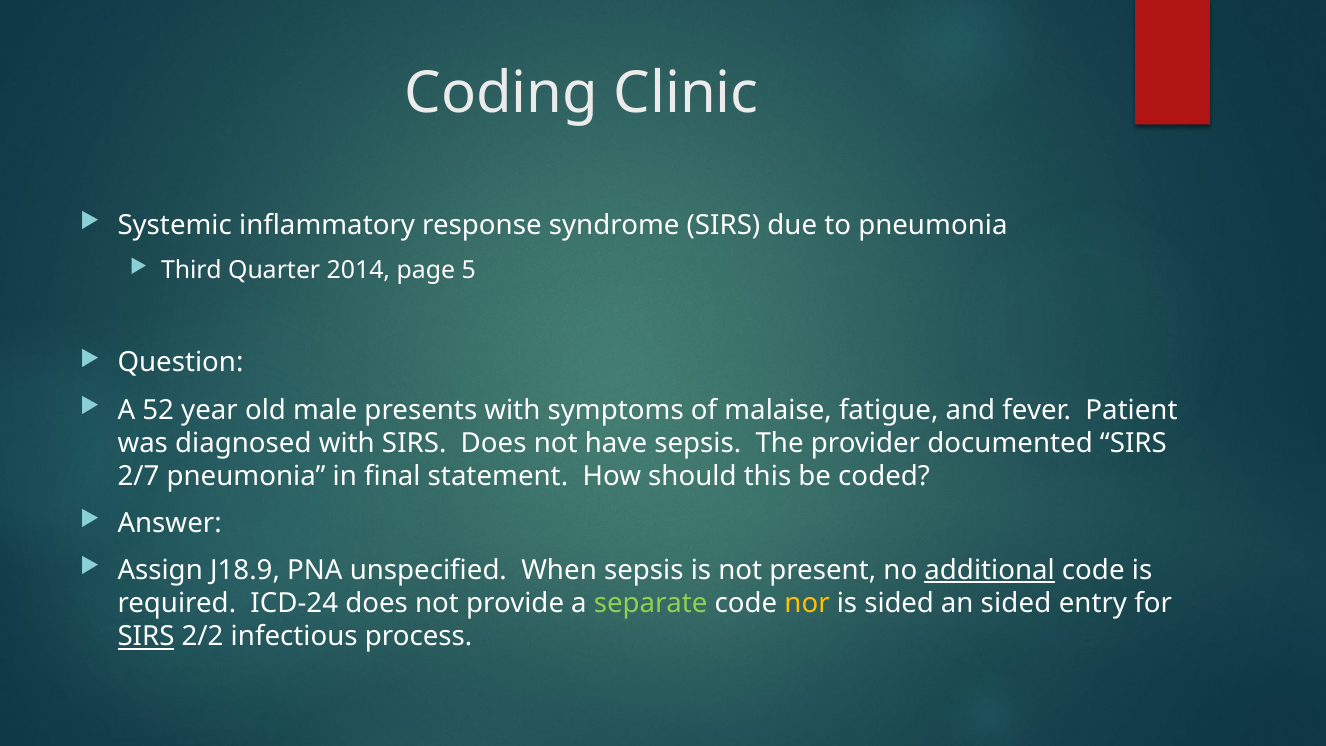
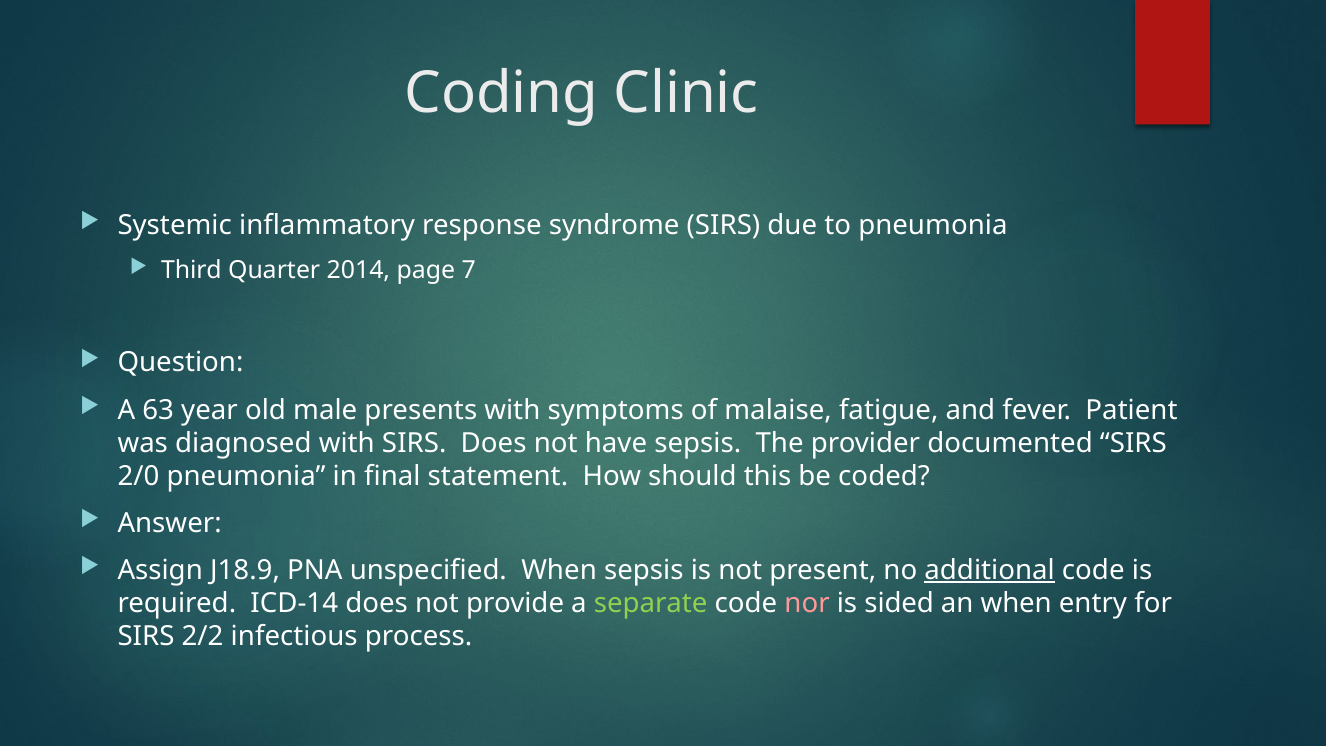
5: 5 -> 7 (469, 270)
52: 52 -> 63 (158, 410)
2/7: 2/7 -> 2/0 (138, 476)
ICD-24: ICD-24 -> ICD-14 (294, 603)
nor colour: yellow -> pink (807, 603)
an sided: sided -> when (1016, 603)
SIRS underline: present -> none (146, 637)
